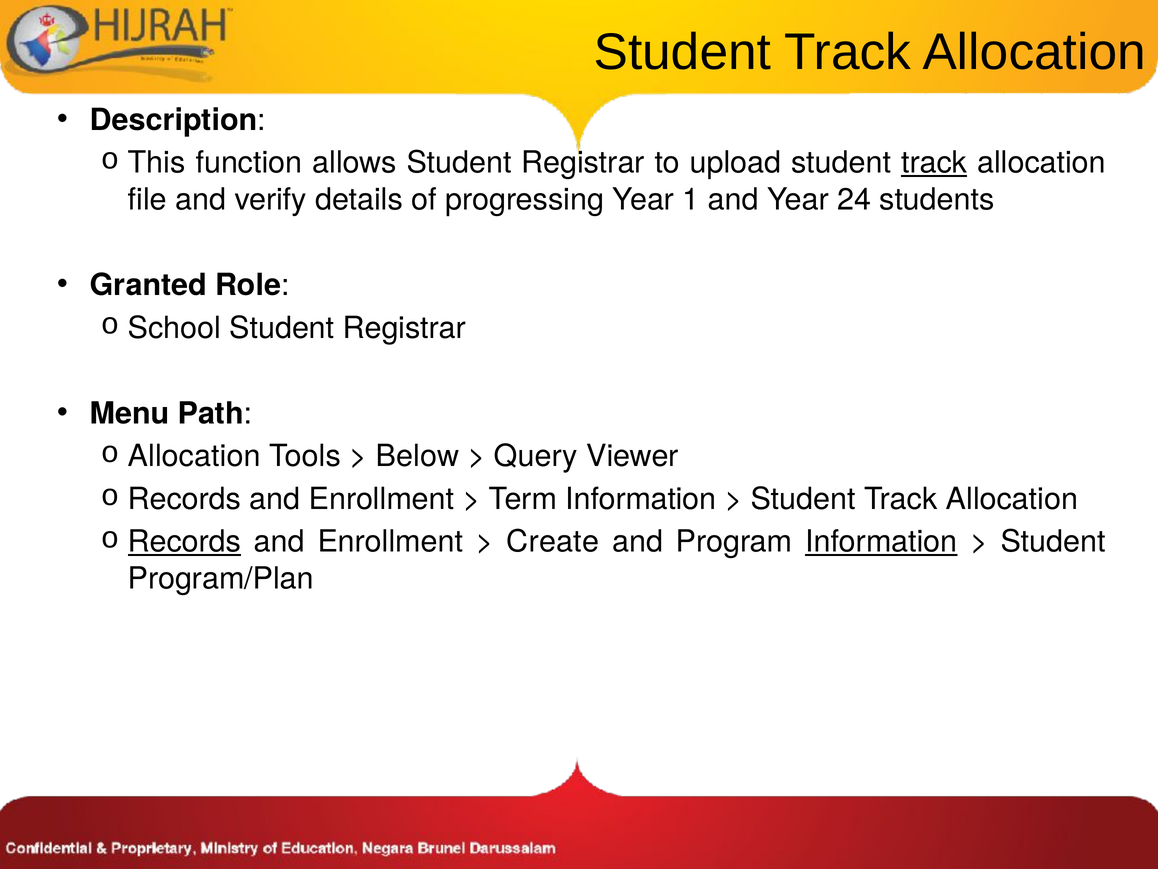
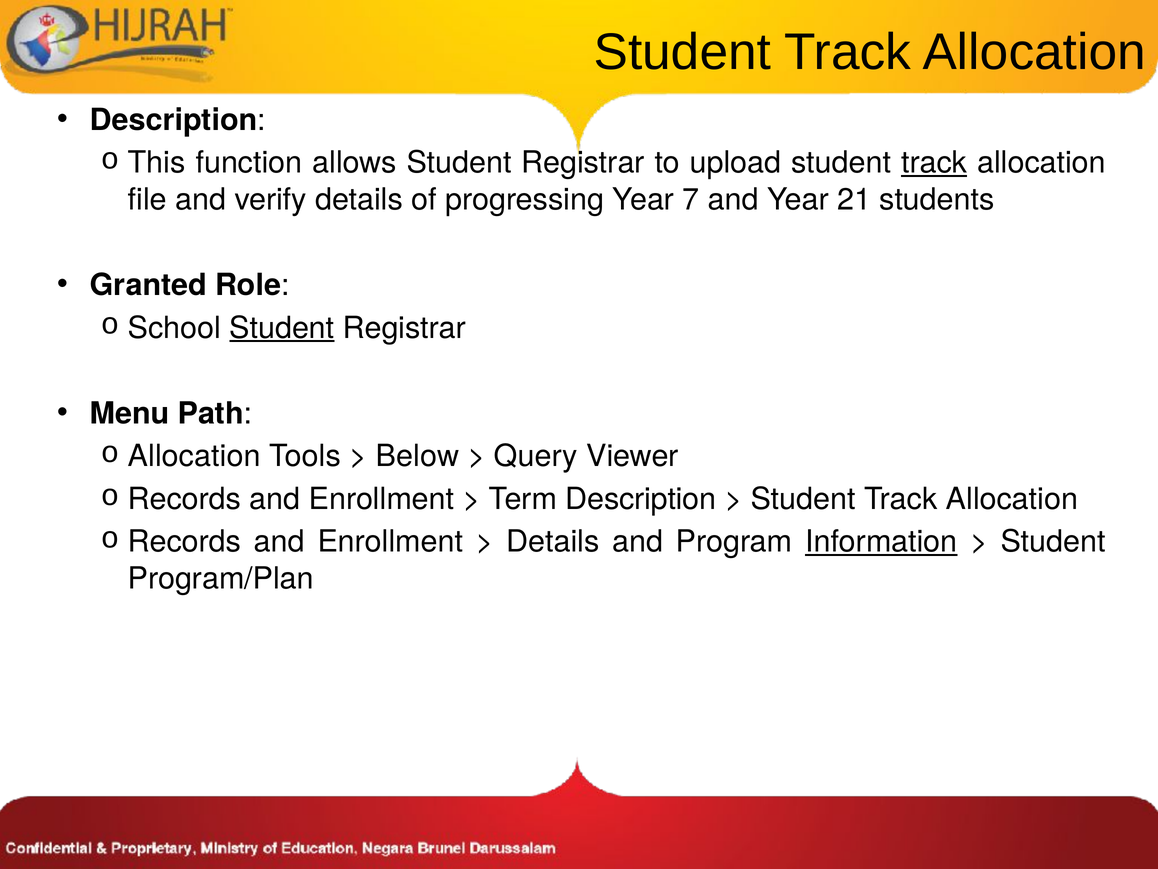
1: 1 -> 7 (691, 199)
24: 24 -> 21 (854, 199)
Student underline: none -> present (282, 328)
Term Information: Information -> Description (641, 499)
Records underline: present -> none (185, 542)
Create: Create -> Details (553, 542)
